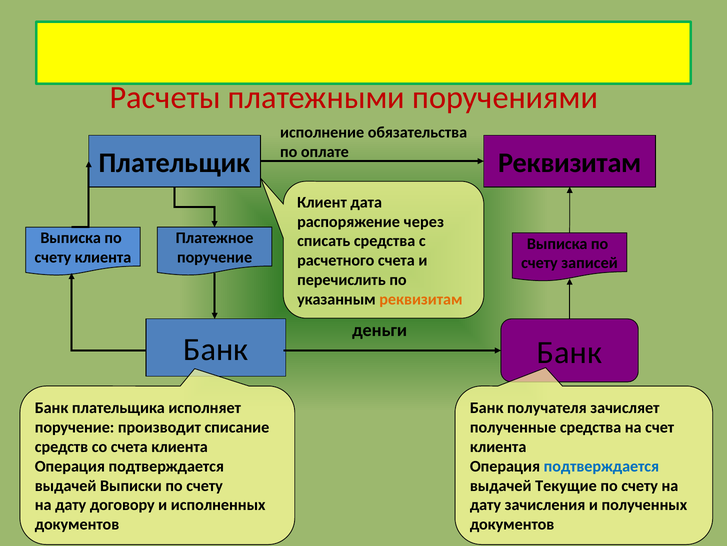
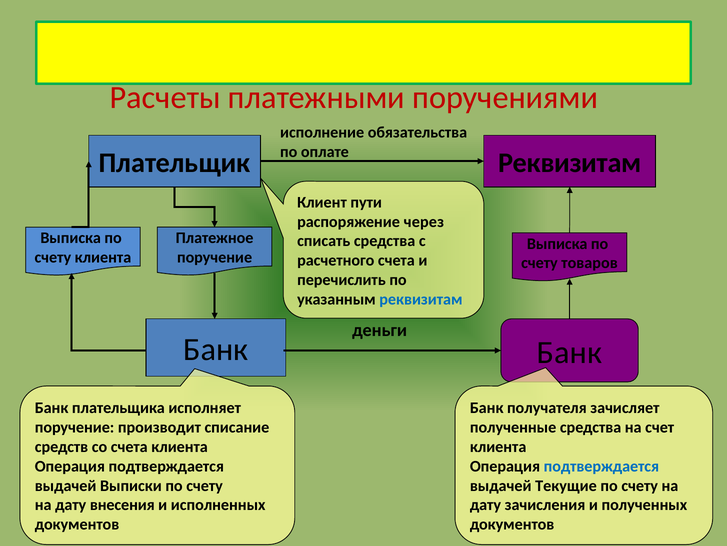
дата: дата -> пути (366, 202)
записей: записей -> товаров (590, 263)
реквизитам colour: orange -> blue (421, 299)
договору: договору -> внесения (122, 504)
